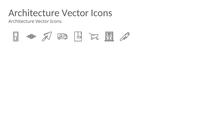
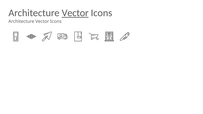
Vector underline: none -> present (75, 13)
